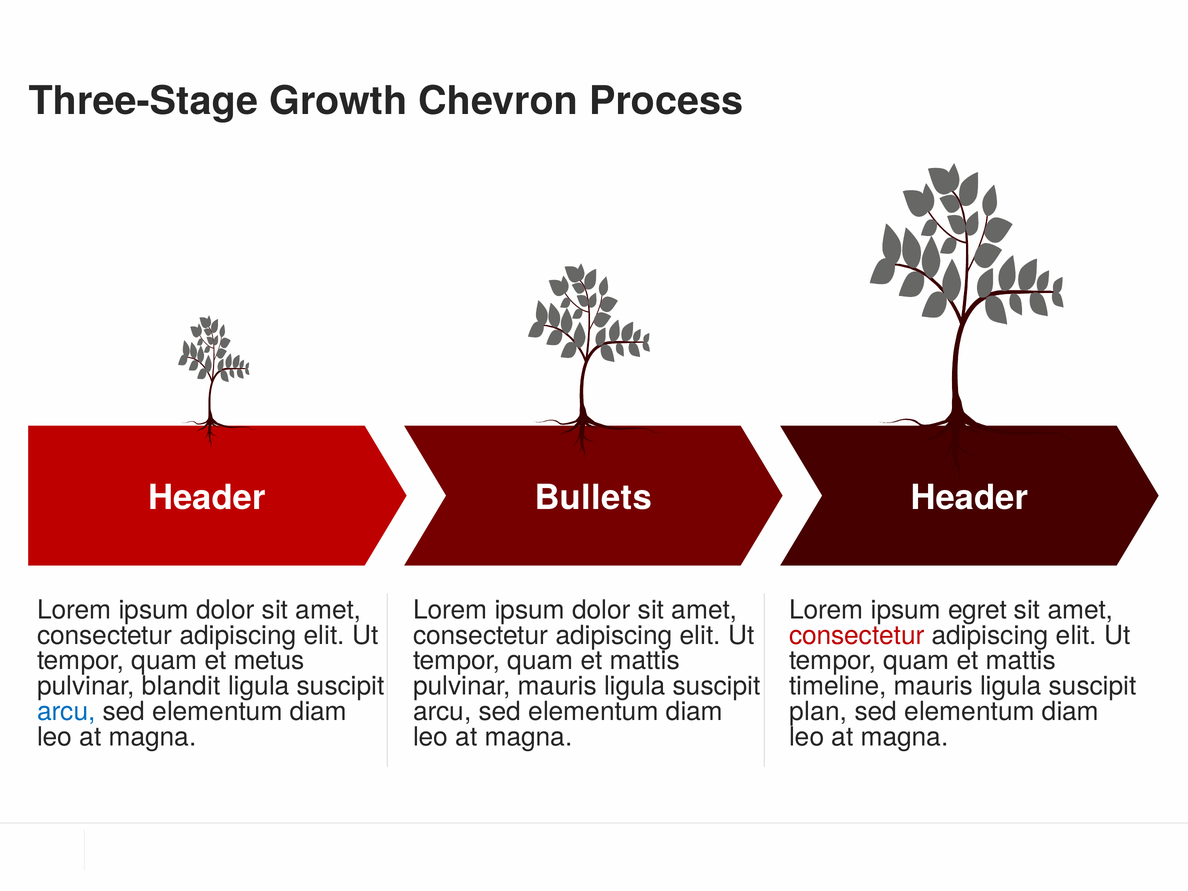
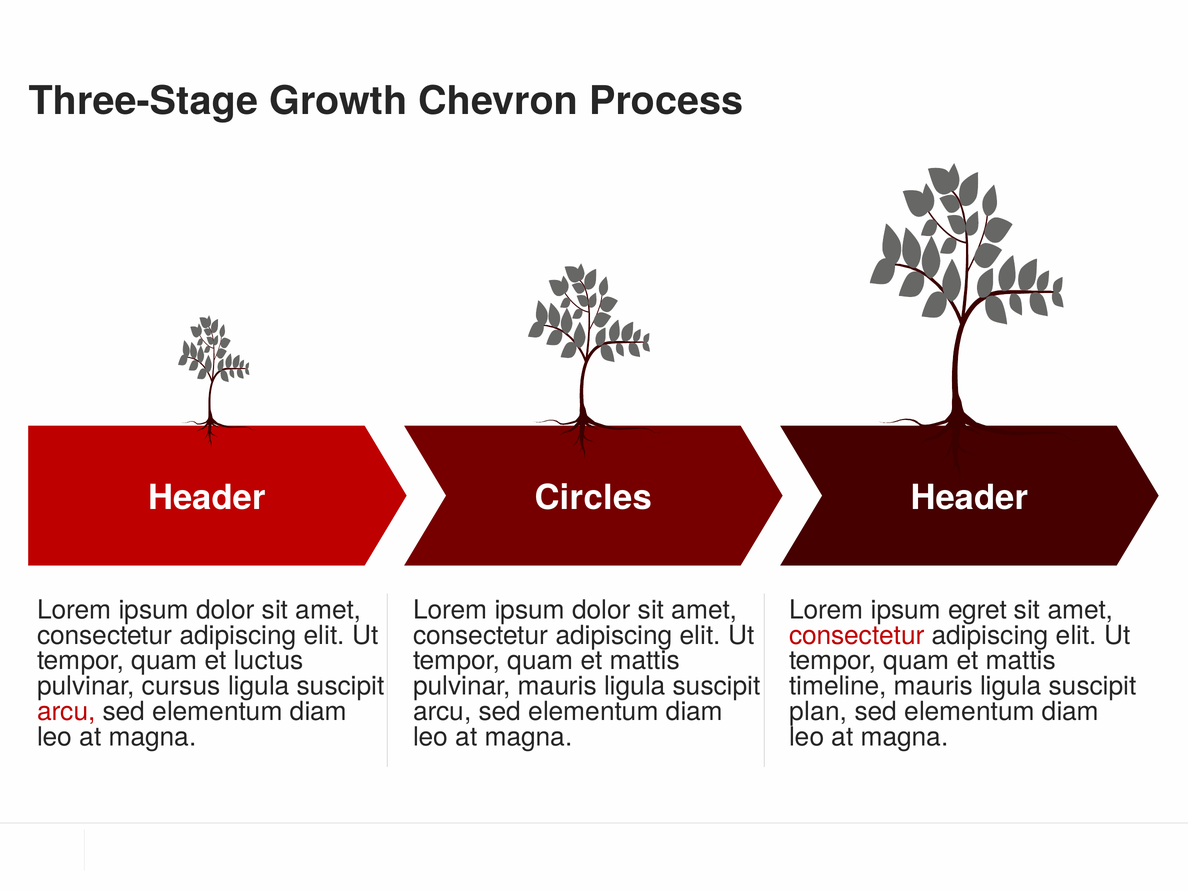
Bullets: Bullets -> Circles (593, 498)
metus: metus -> luctus (269, 661)
blandit: blandit -> cursus (181, 686)
arcu colour: blue -> red (66, 711)
